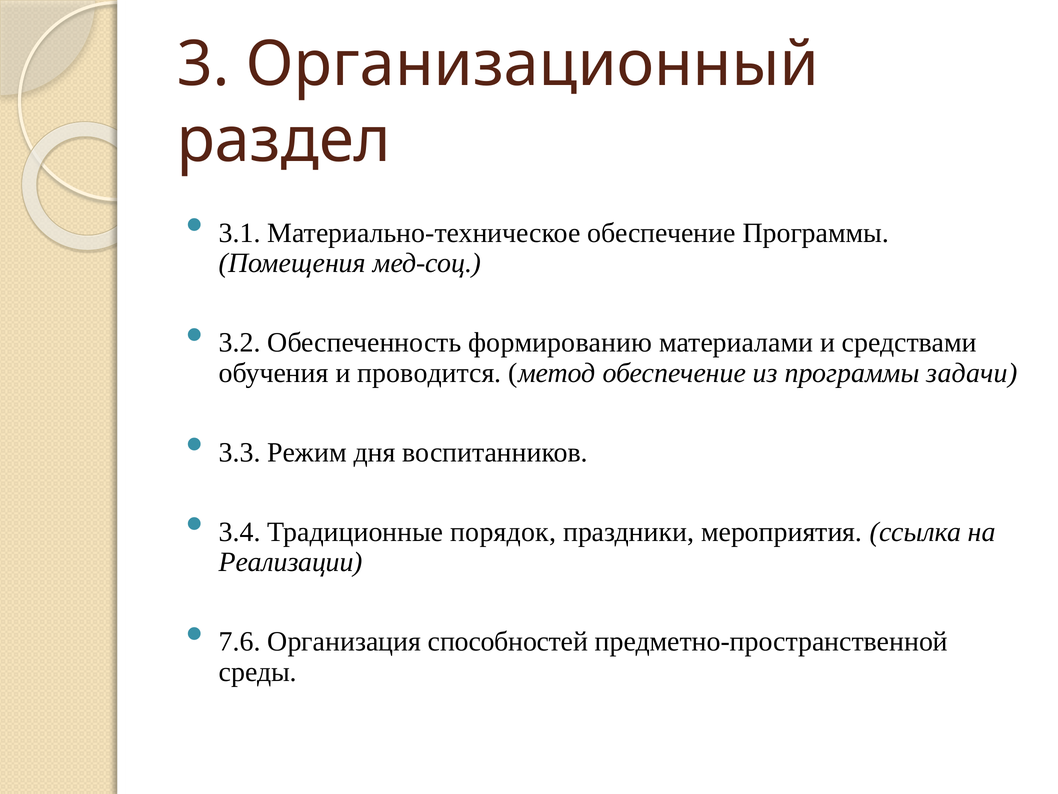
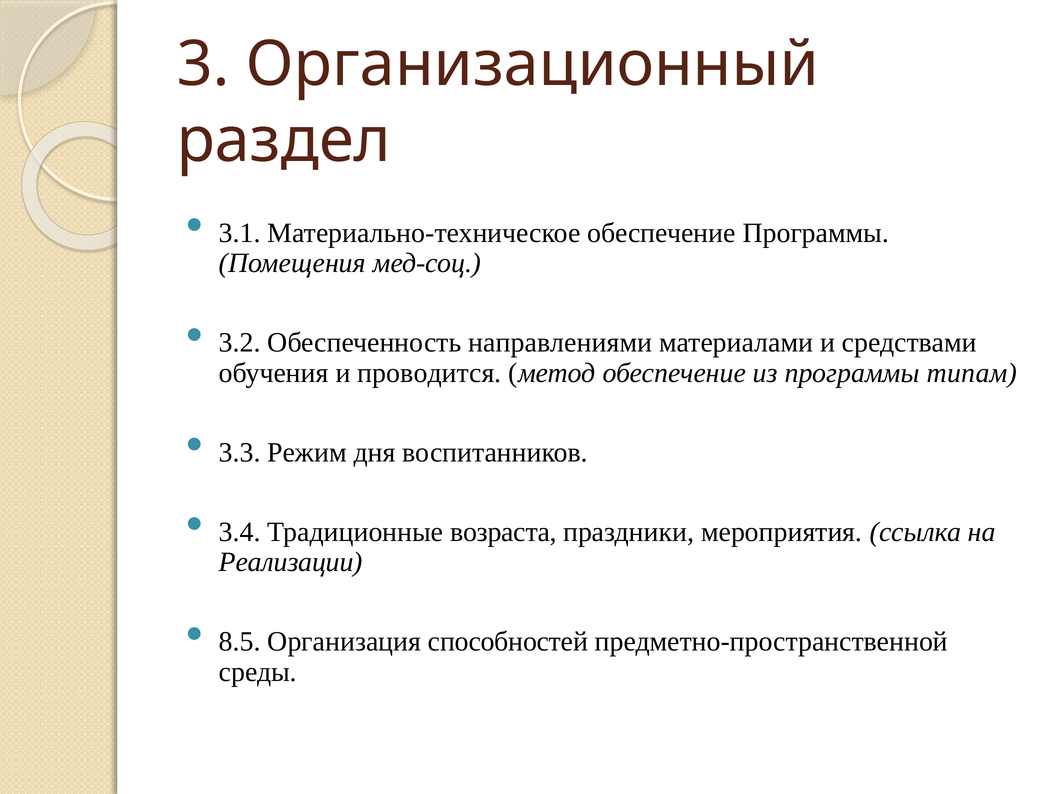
формированию: формированию -> направлениями (560, 342)
задачи: задачи -> типам (972, 373)
порядок: порядок -> возраста (503, 532)
7.6: 7.6 -> 8.5 (240, 641)
